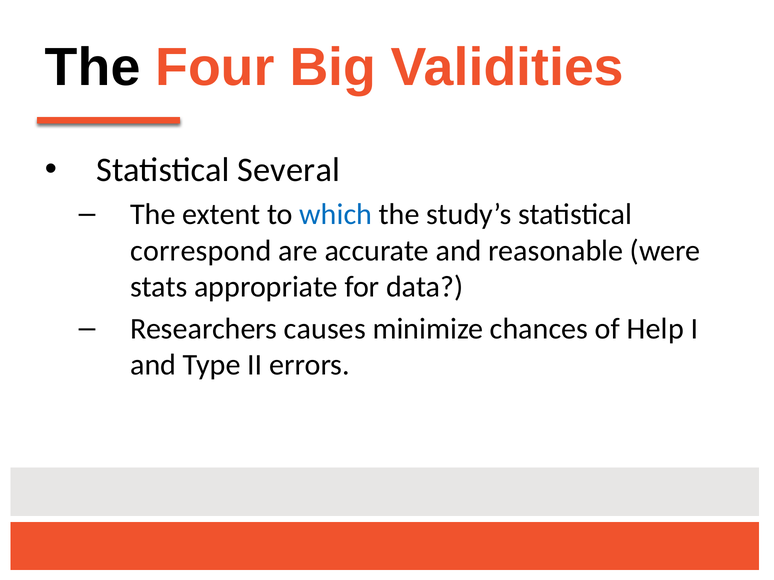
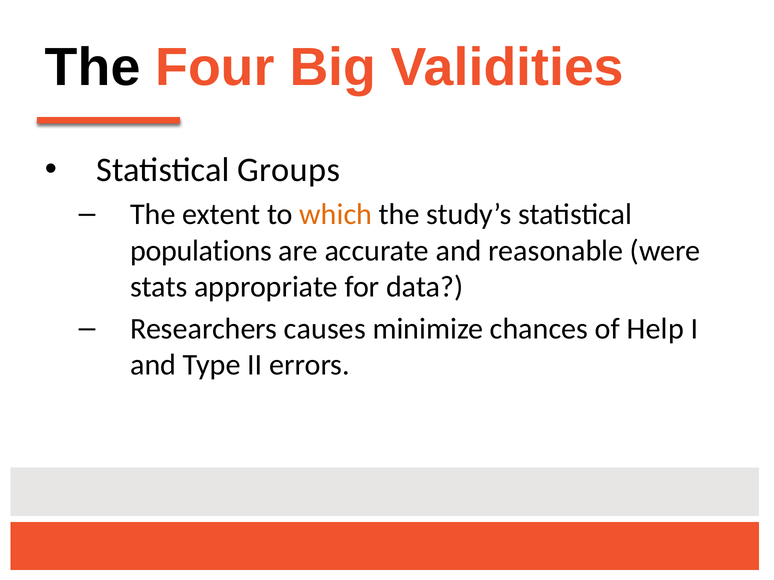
Several: Several -> Groups (289, 170)
which colour: blue -> orange (336, 215)
correspond: correspond -> populations (201, 251)
